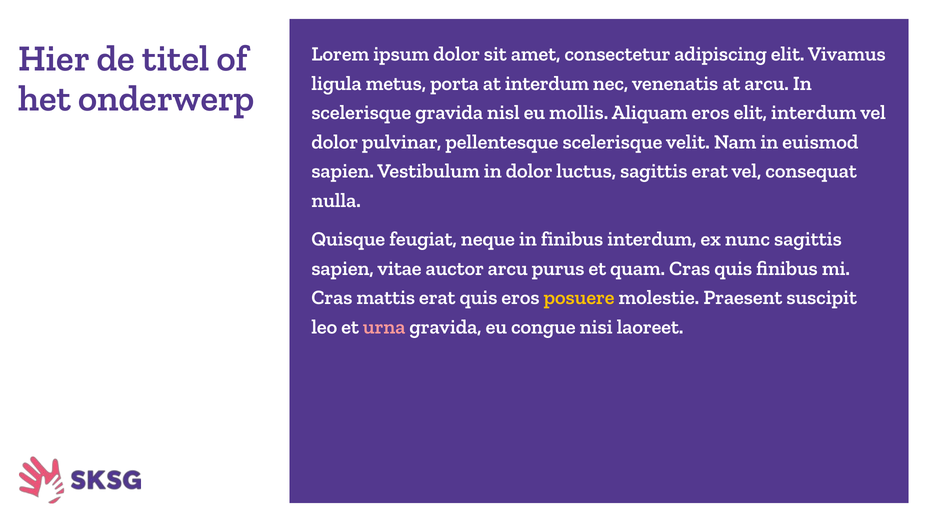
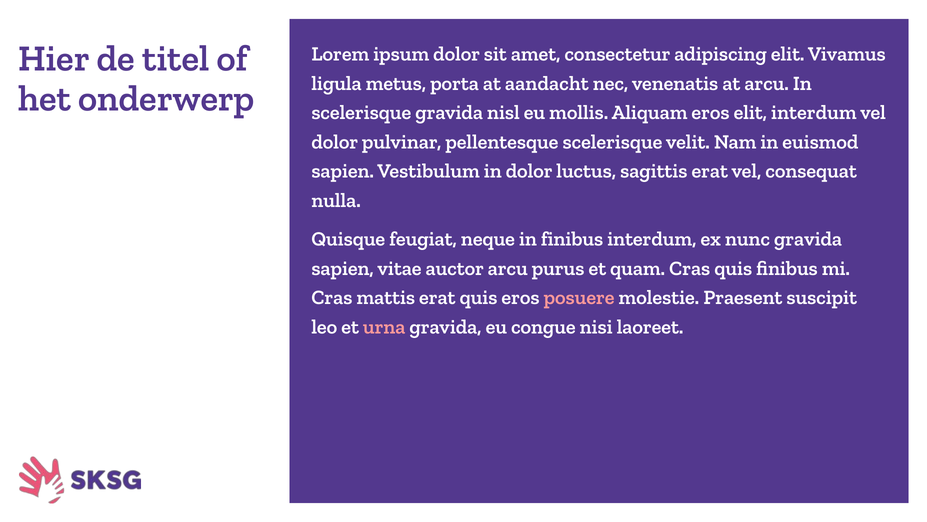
at interdum: interdum -> aandacht (547, 83)
nunc sagittis: sagittis -> gravida (808, 239)
posuere colour: yellow -> pink (579, 297)
